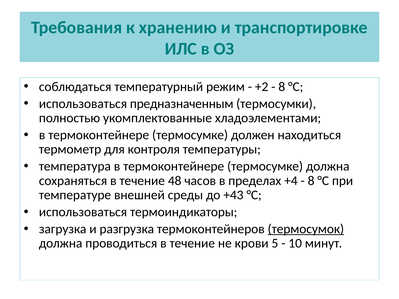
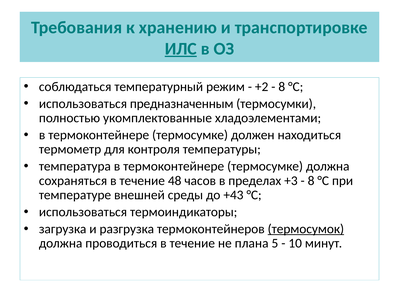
ИЛС underline: none -> present (181, 49)
+4: +4 -> +3 (291, 181)
крови: крови -> плана (252, 244)
